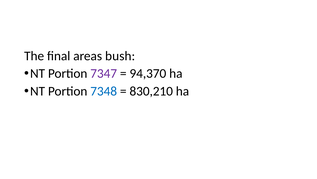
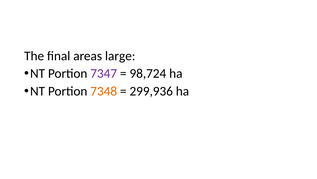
bush: bush -> large (120, 56)
94,370: 94,370 -> 98,724 (148, 73)
7348 colour: blue -> orange (104, 91)
830,210: 830,210 -> 299,936 (151, 91)
